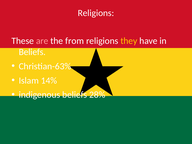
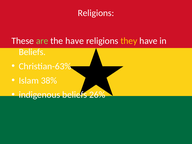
are colour: pink -> light green (42, 41)
the from: from -> have (75, 41)
14%: 14% -> 38% (49, 80)
28%: 28% -> 26% (97, 95)
